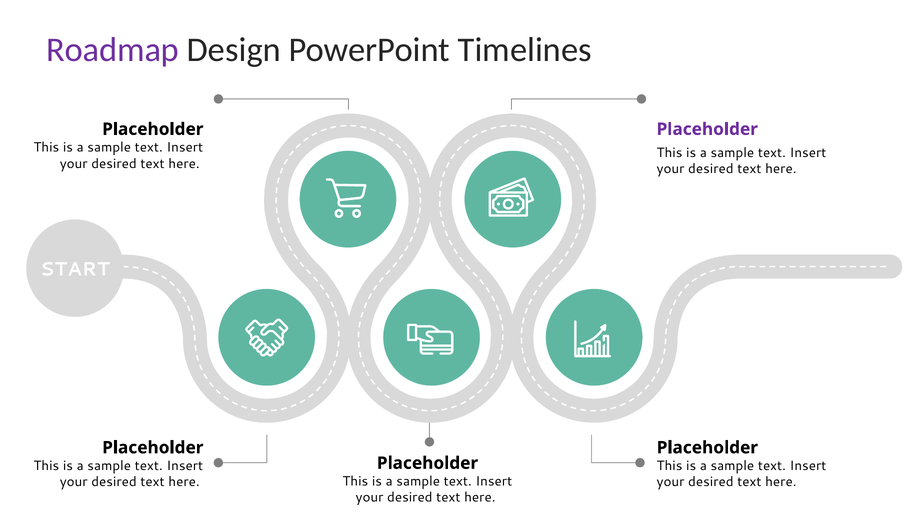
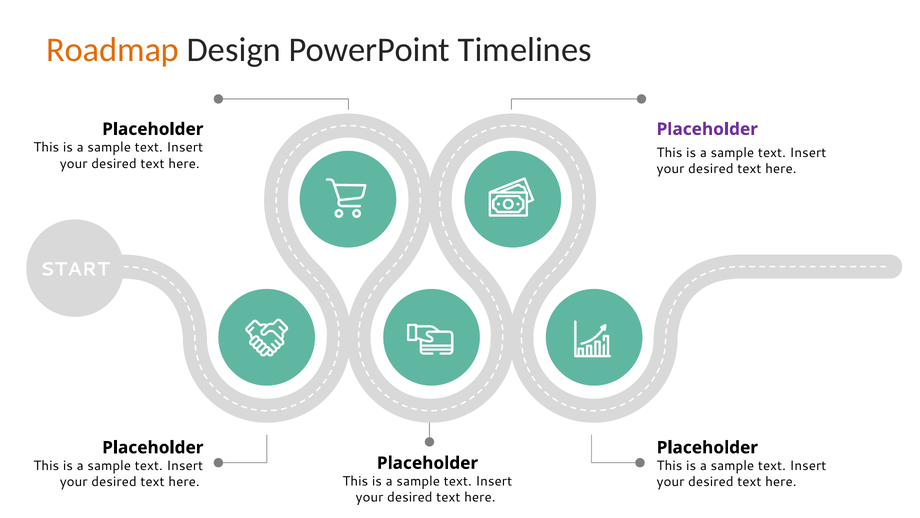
Roadmap colour: purple -> orange (113, 50)
